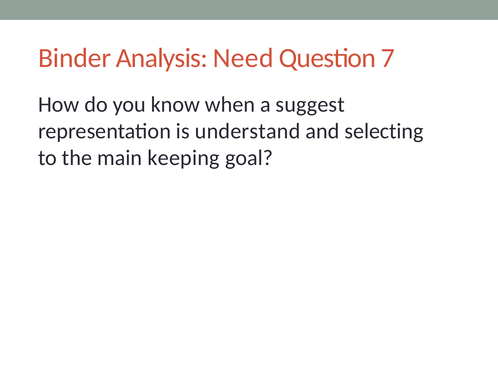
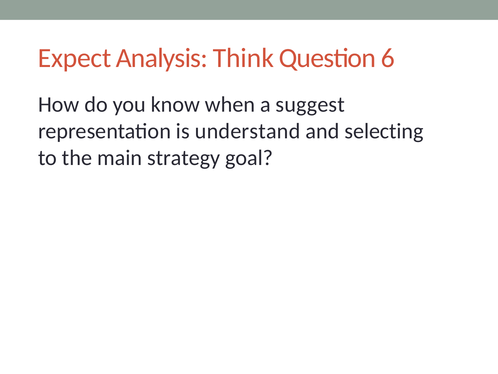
Binder: Binder -> Expect (75, 58)
Need: Need -> Think (243, 58)
7: 7 -> 6 (388, 58)
keeping: keeping -> strategy (184, 158)
